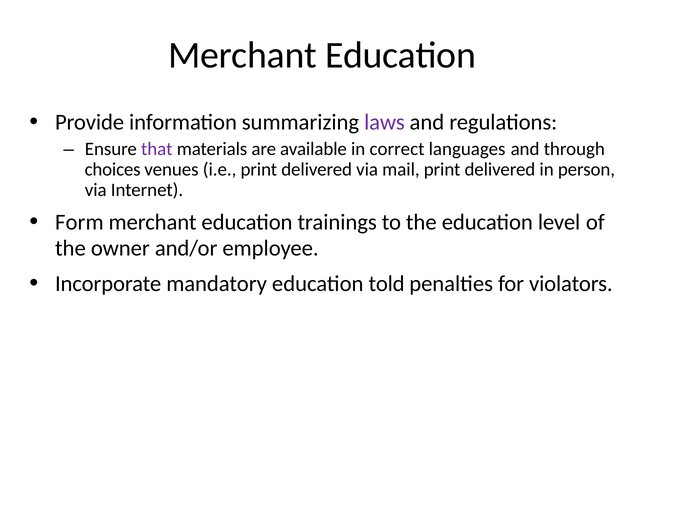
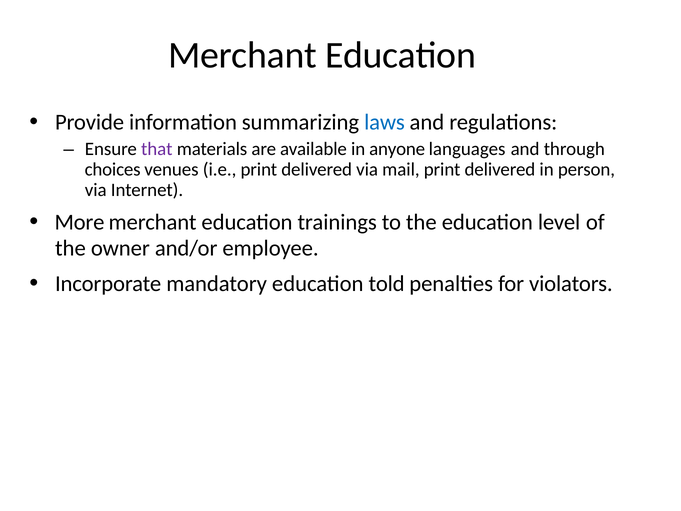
laws colour: purple -> blue (384, 122)
correct: correct -> anyone (397, 149)
Form: Form -> More (79, 222)
